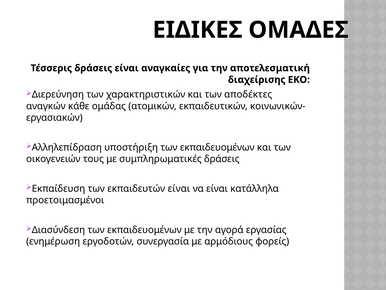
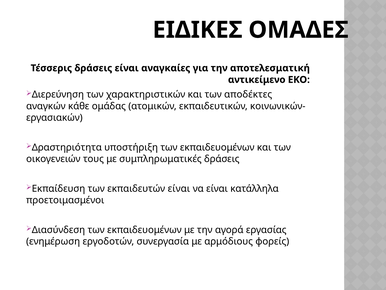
διαχείρισης: διαχείρισης -> αντικείμενο (257, 80)
Αλληλεπίδραση: Αλληλεπίδραση -> Δραστηριότητα (67, 147)
